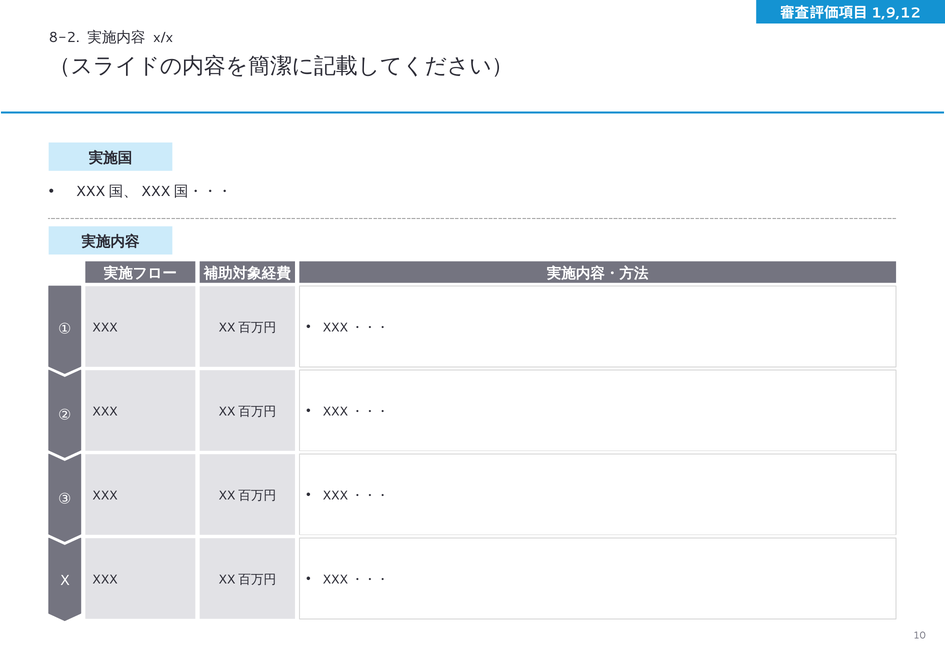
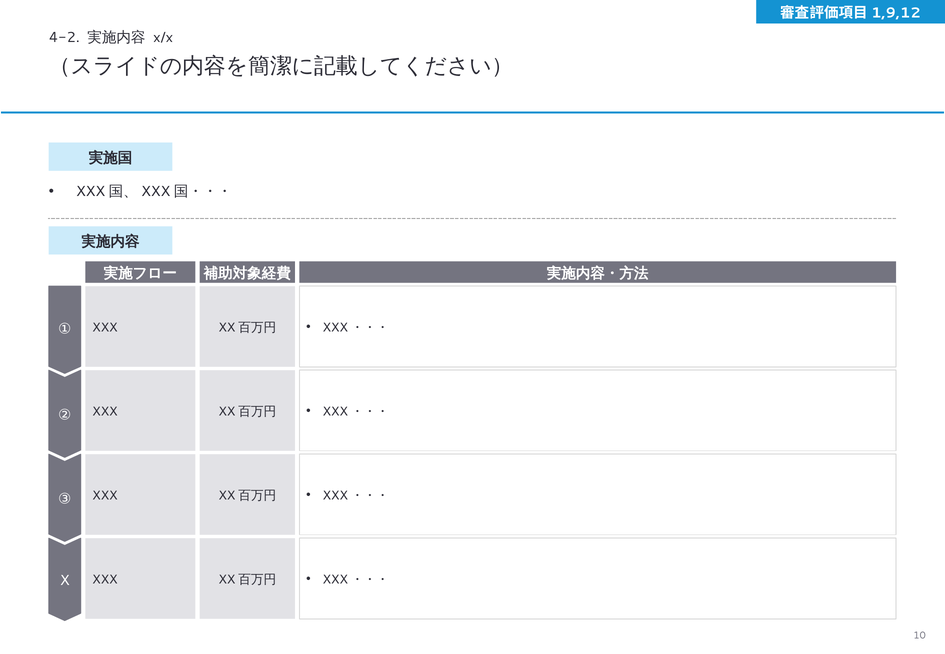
8-2: 8-2 -> 4-2 (64, 37)
